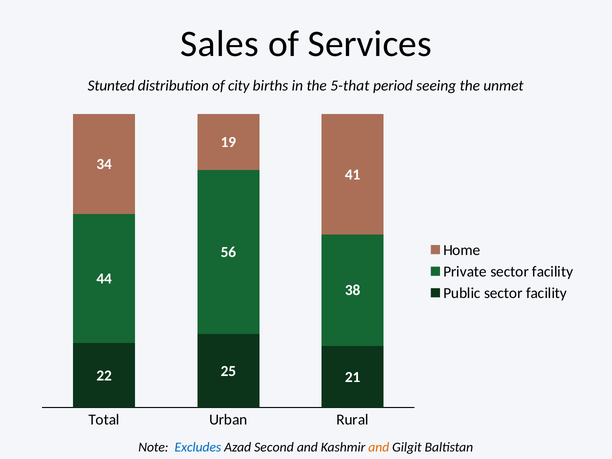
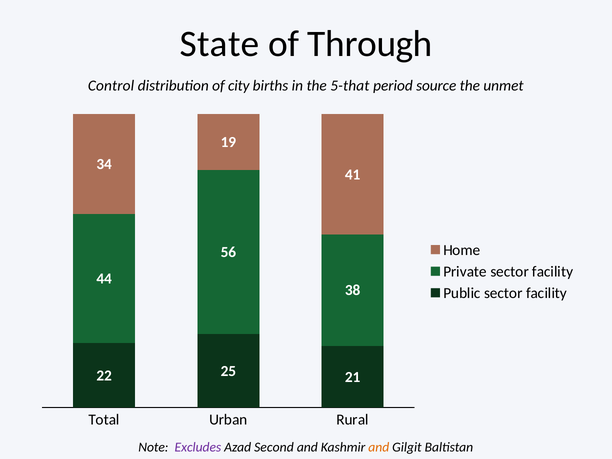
Sales: Sales -> State (220, 44)
Services: Services -> Through (370, 44)
Stunted: Stunted -> Control (111, 86)
seeing: seeing -> source (436, 86)
Excludes colour: blue -> purple (198, 447)
